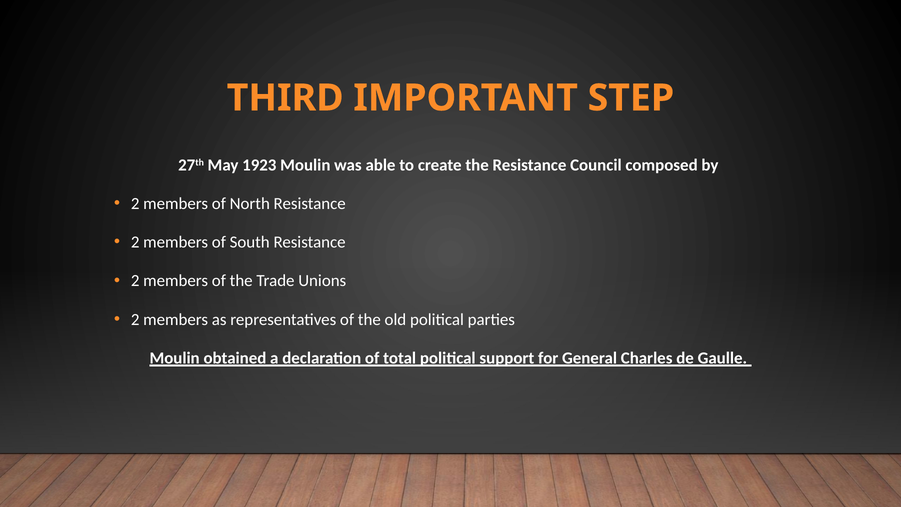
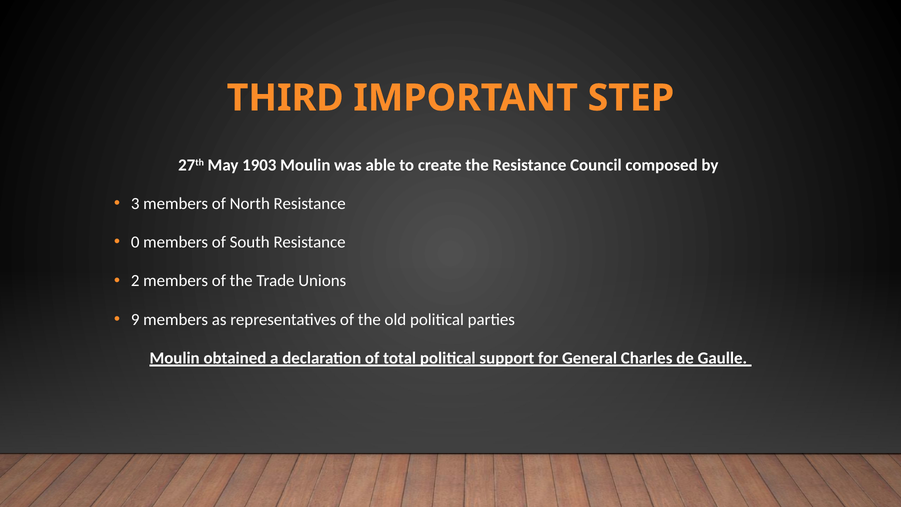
1923: 1923 -> 1903 (259, 165)
2: 2 -> 3 (135, 204)
2: 2 -> 0 (135, 242)
2: 2 -> 9 (135, 319)
